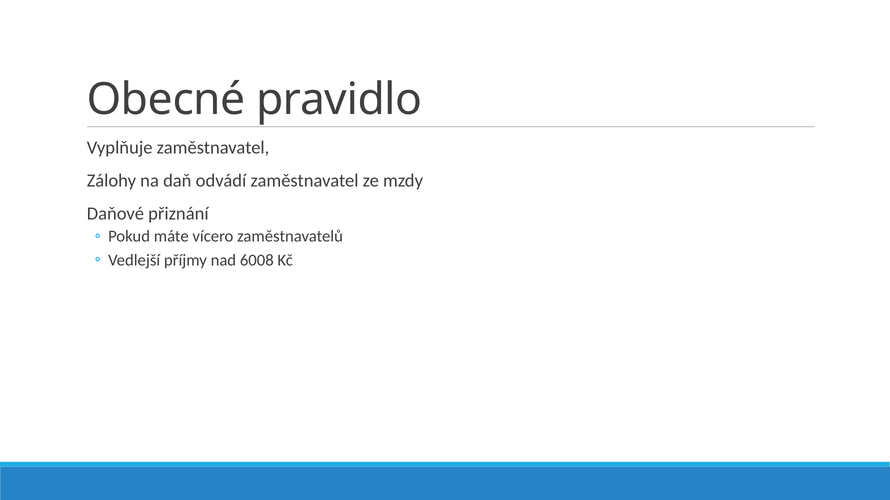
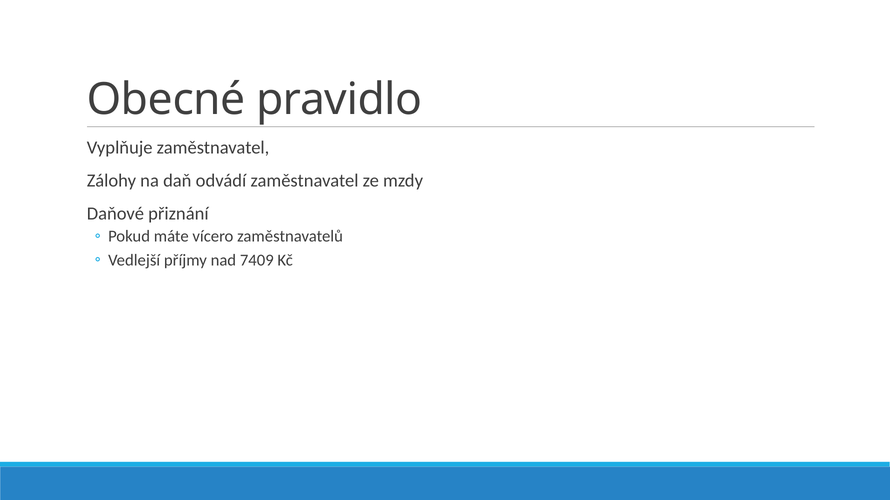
6008: 6008 -> 7409 (257, 260)
